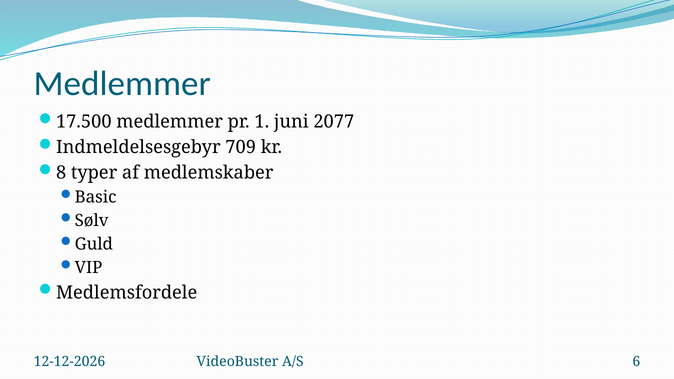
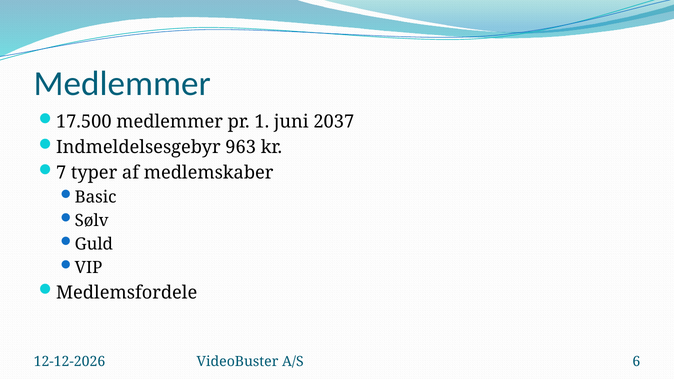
2077: 2077 -> 2037 (334, 122)
709: 709 -> 963 (241, 147)
8: 8 -> 7 (61, 173)
